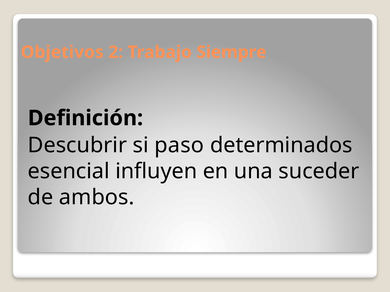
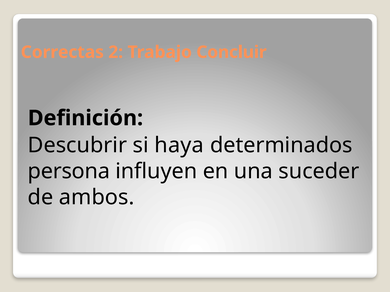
Objetivos: Objetivos -> Correctas (62, 52)
Siempre: Siempre -> Concluir (231, 52)
paso: paso -> haya (179, 146)
esencial: esencial -> persona (69, 172)
